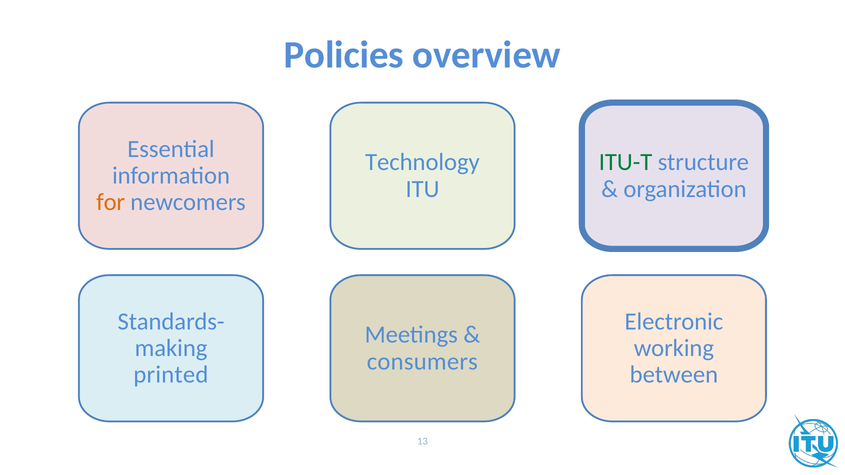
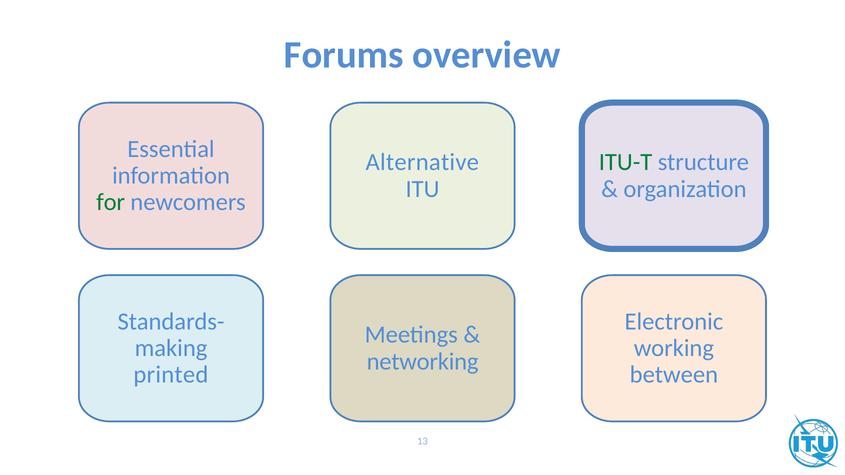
Policies: Policies -> Forums (344, 55)
Technology: Technology -> Alternative (422, 162)
for colour: orange -> green (111, 202)
consumers: consumers -> networking (423, 362)
